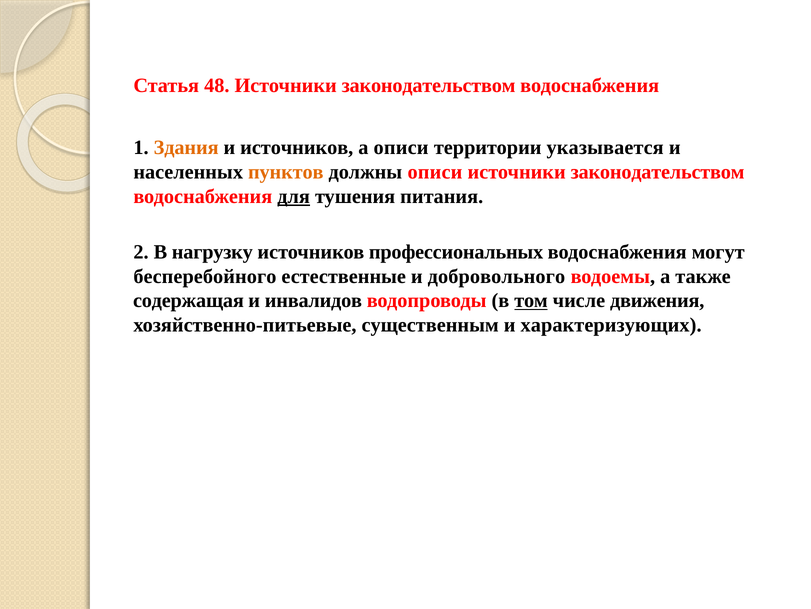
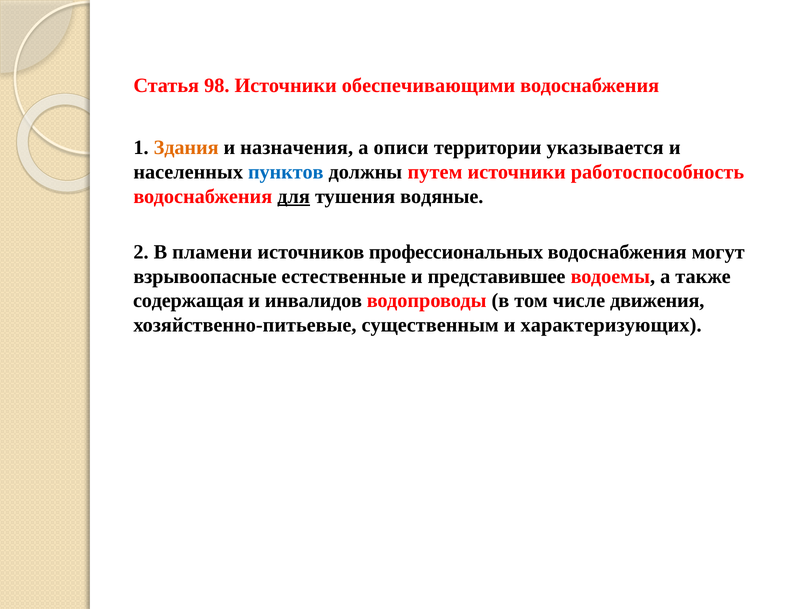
48: 48 -> 98 (217, 85)
законодательством: законодательством -> обеспечивающими (428, 85)
и источников: источников -> назначения (297, 148)
пунктов colour: orange -> blue (286, 172)
должны описи: описи -> путем (435, 172)
законодательством: законодательством -> работоспособность (657, 172)
питания: питания -> водяные (442, 196)
нагрузку: нагрузку -> пламени (212, 252)
бесперебойного: бесперебойного -> взрывоопасные (205, 276)
добровольного: добровольного -> представившее (497, 276)
том underline: present -> none (531, 300)
